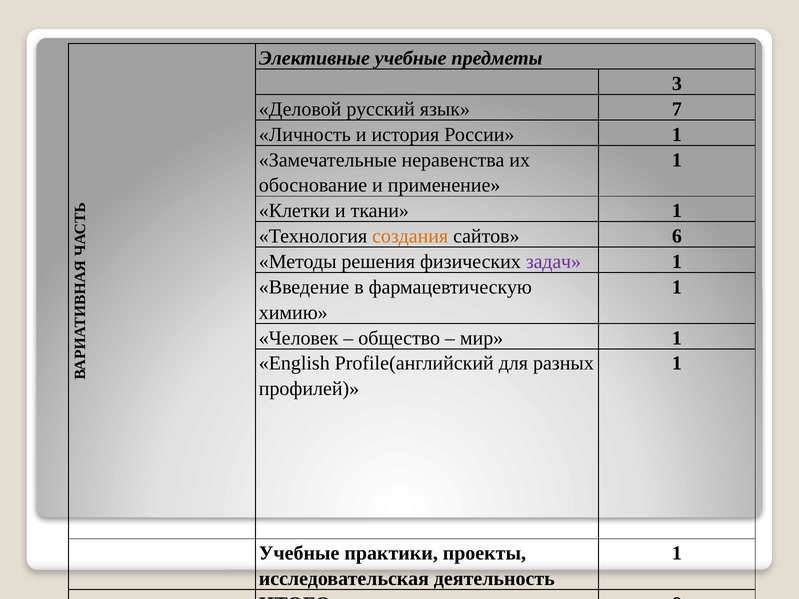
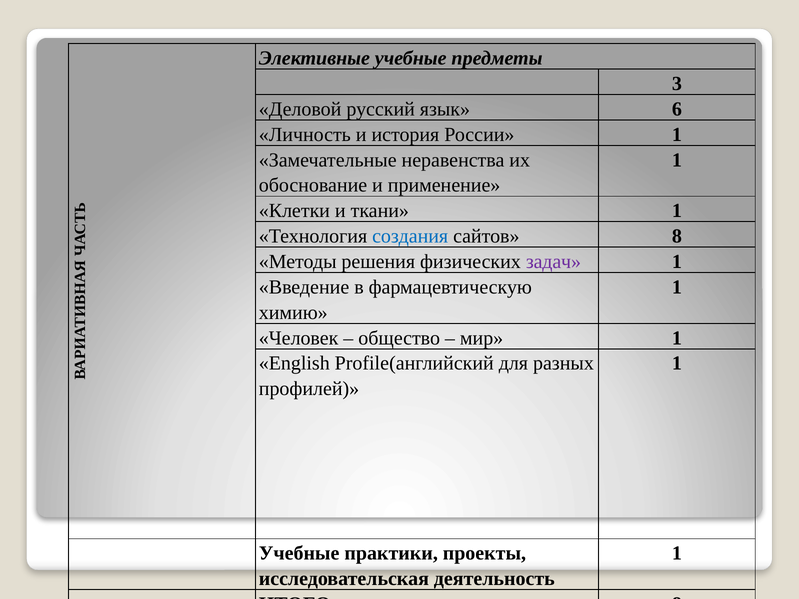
7: 7 -> 6 (677, 109)
создания colour: orange -> blue (410, 236)
сайтов 6: 6 -> 8 (677, 236)
